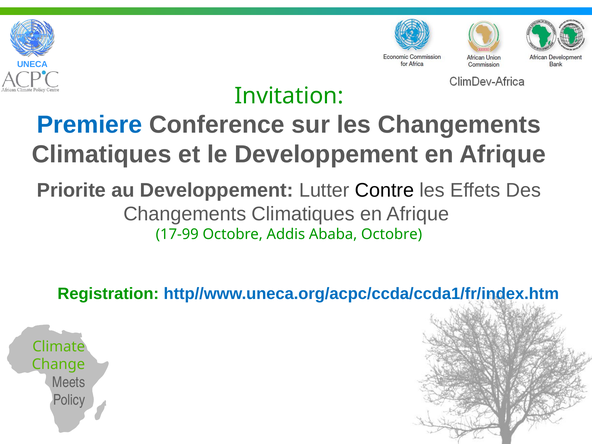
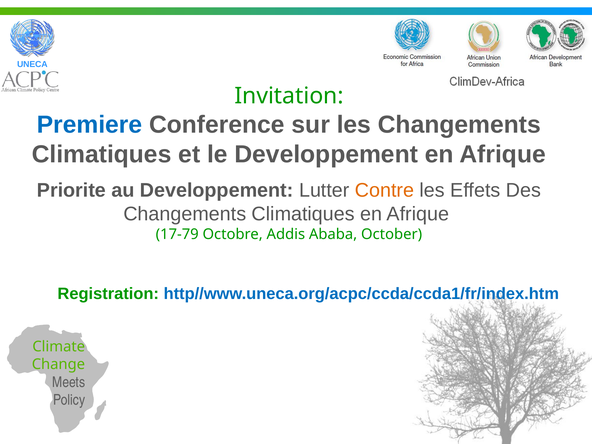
Contre colour: black -> orange (384, 190)
17-99: 17-99 -> 17-79 (177, 234)
Ababa Octobre: Octobre -> October (392, 234)
